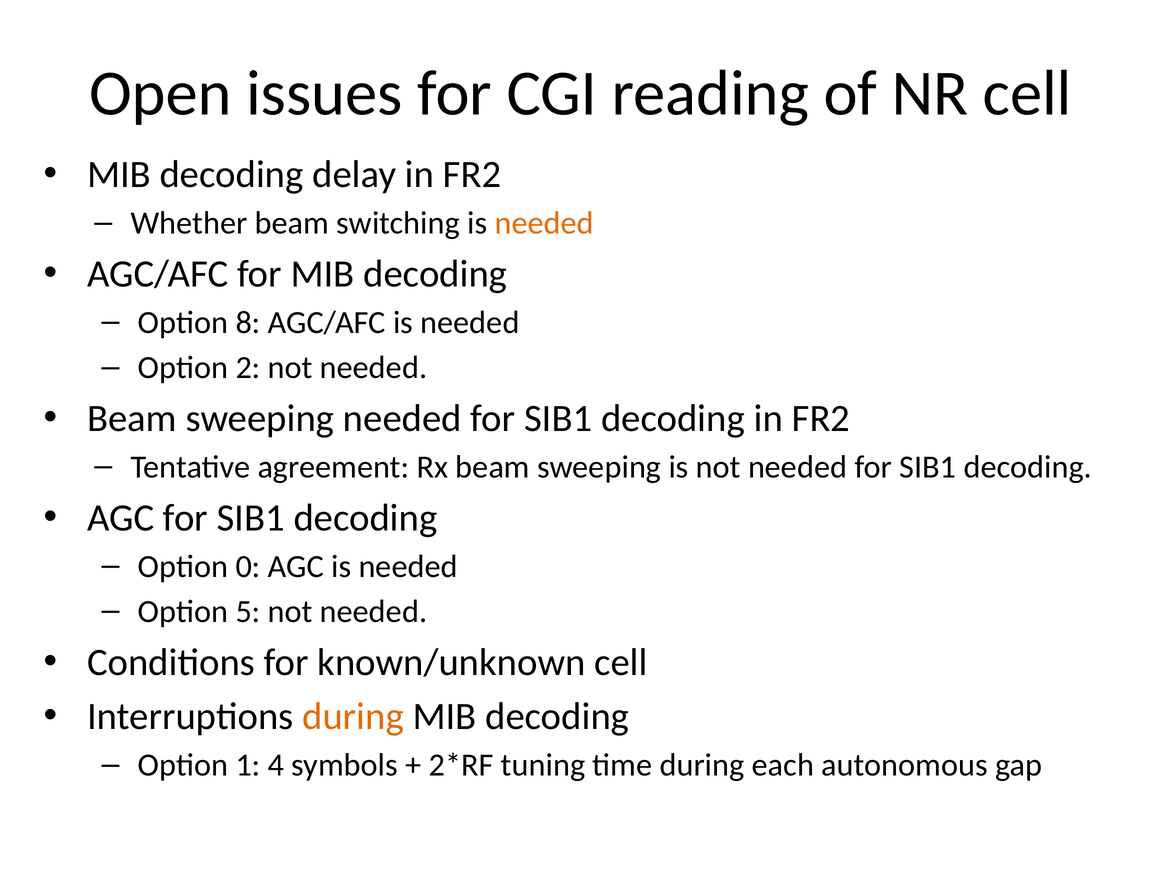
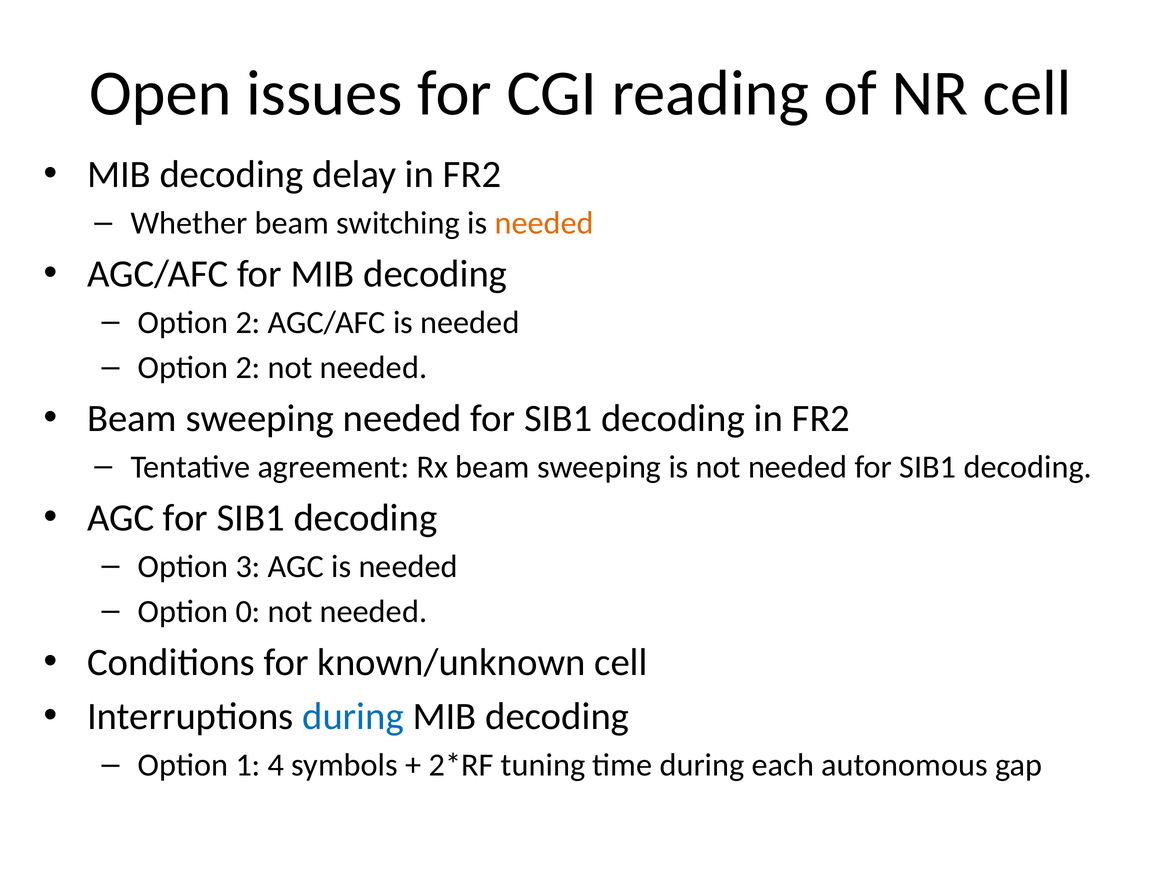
8: 8 -> 2 (248, 323)
0: 0 -> 3 (248, 567)
5: 5 -> 0 (248, 612)
during colour: orange -> blue (353, 717)
